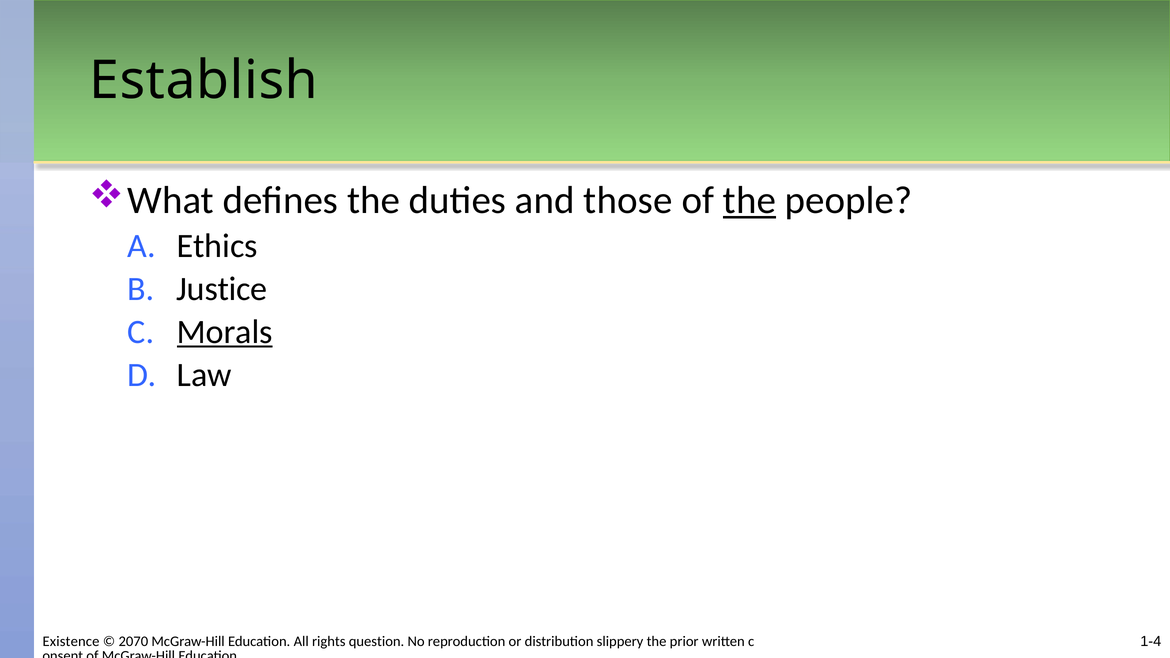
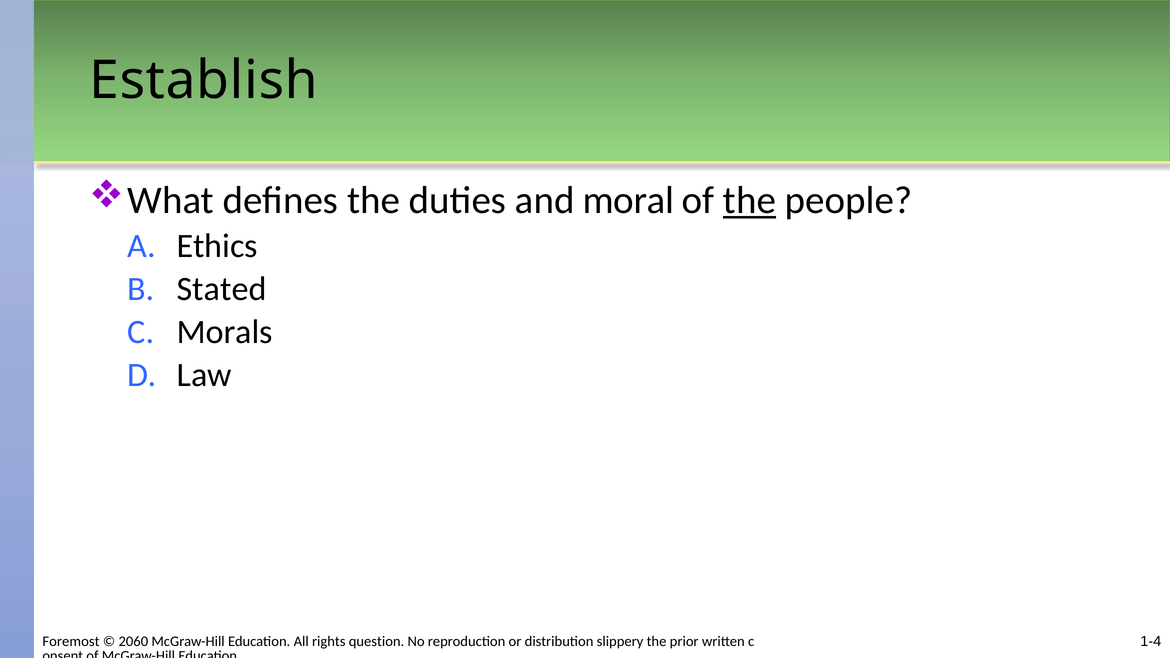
those: those -> moral (628, 200)
Justice: Justice -> Stated (222, 289)
Morals underline: present -> none (225, 332)
Existence: Existence -> Foremost (71, 641)
2070: 2070 -> 2060 (133, 641)
